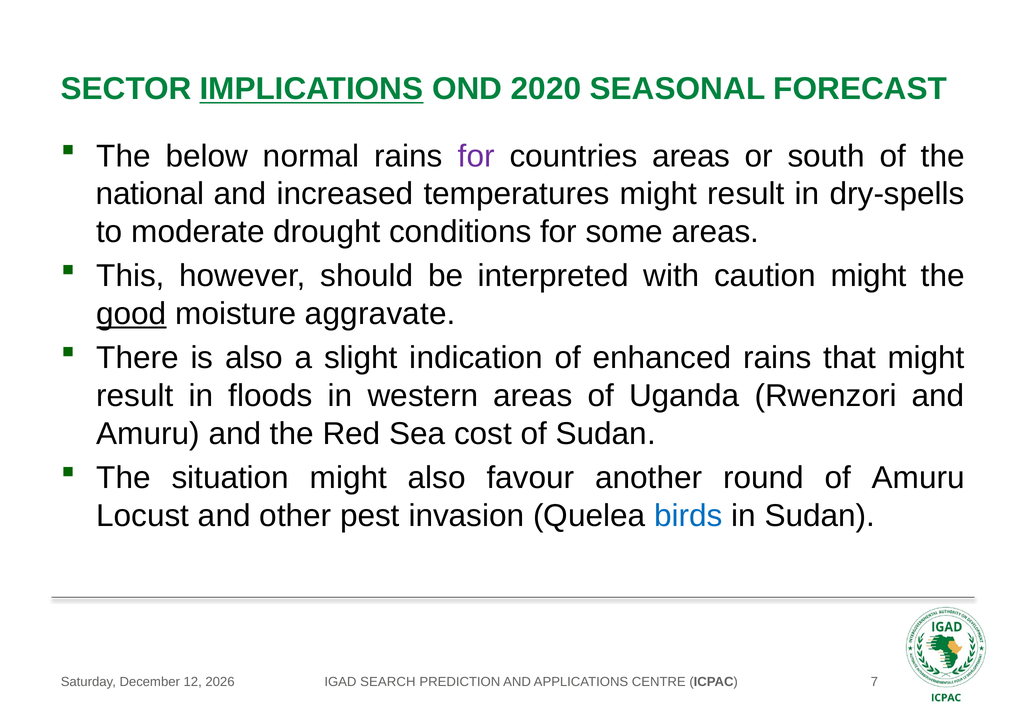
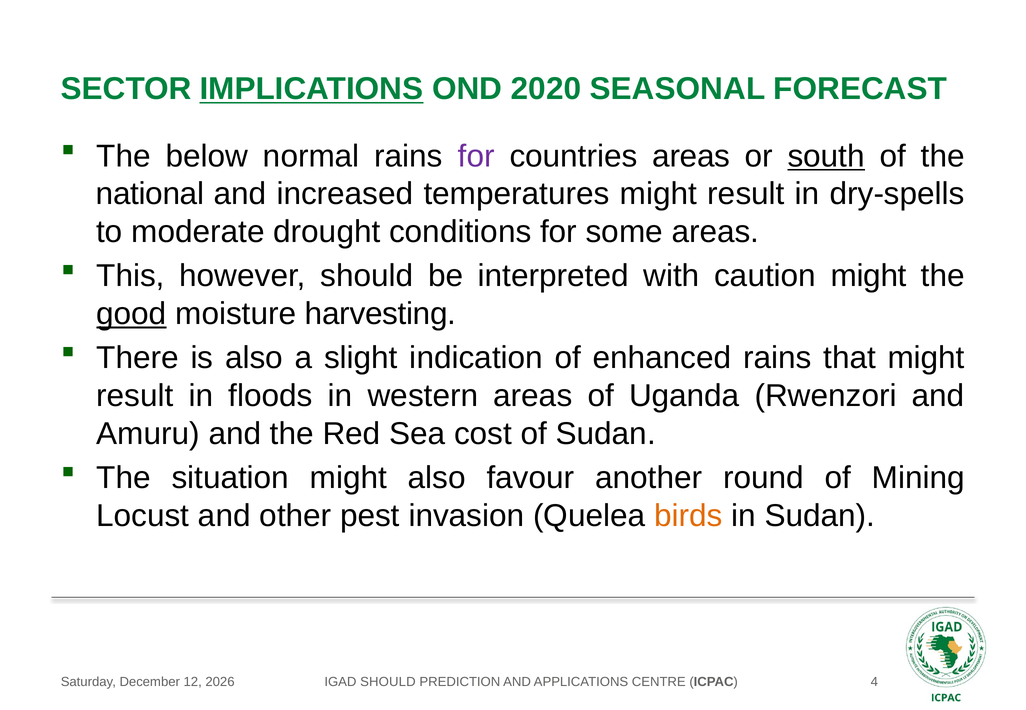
south underline: none -> present (826, 156)
aggravate: aggravate -> harvesting (381, 314)
of Amuru: Amuru -> Mining (918, 478)
birds colour: blue -> orange (688, 516)
IGAD SEARCH: SEARCH -> SHOULD (388, 682)
7: 7 -> 4 (874, 682)
